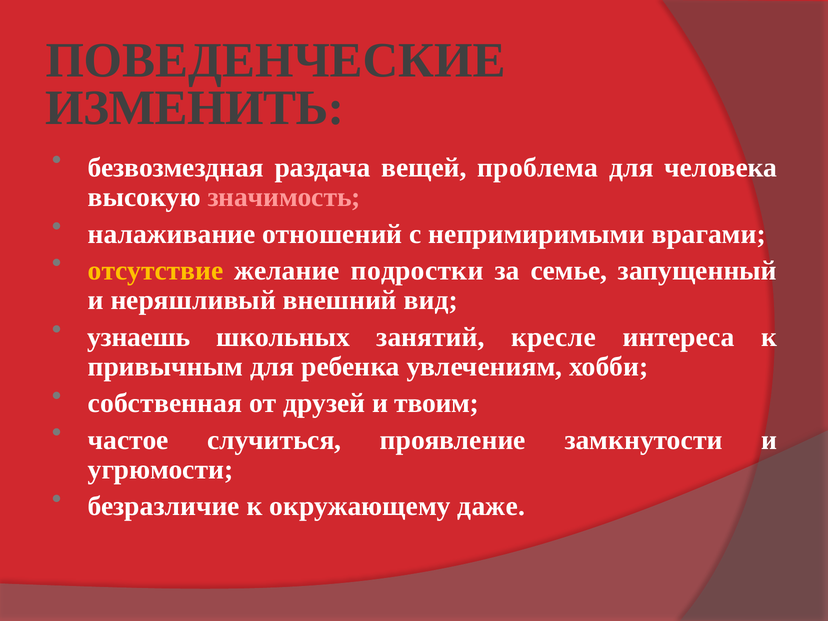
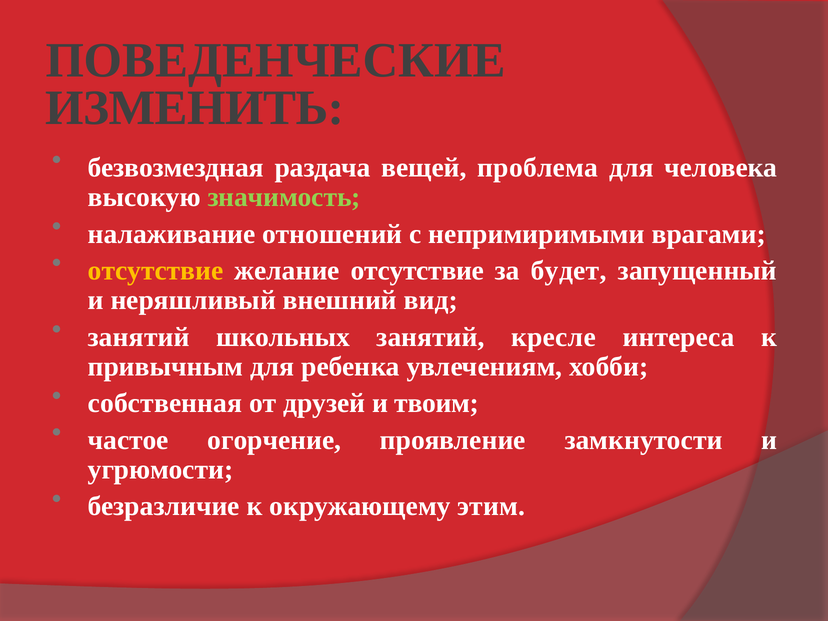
значимость colour: pink -> light green (284, 197)
желание подростки: подростки -> отсутствие (417, 271)
семье: семье -> будет (569, 271)
узнаешь: узнаешь -> занятий (139, 337)
случиться: случиться -> огорчение (274, 440)
даже: даже -> этим (491, 506)
